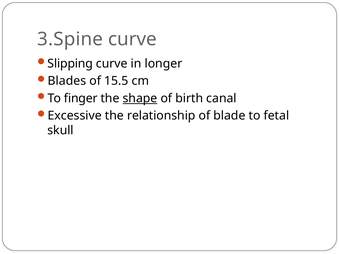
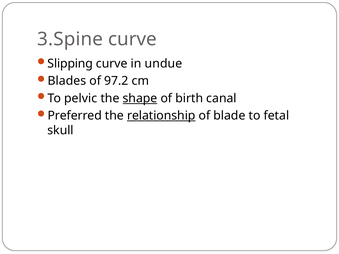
longer: longer -> undue (163, 64)
15.5: 15.5 -> 97.2 (116, 81)
finger: finger -> pelvic (81, 98)
Excessive: Excessive -> Preferred (75, 116)
relationship underline: none -> present (161, 116)
